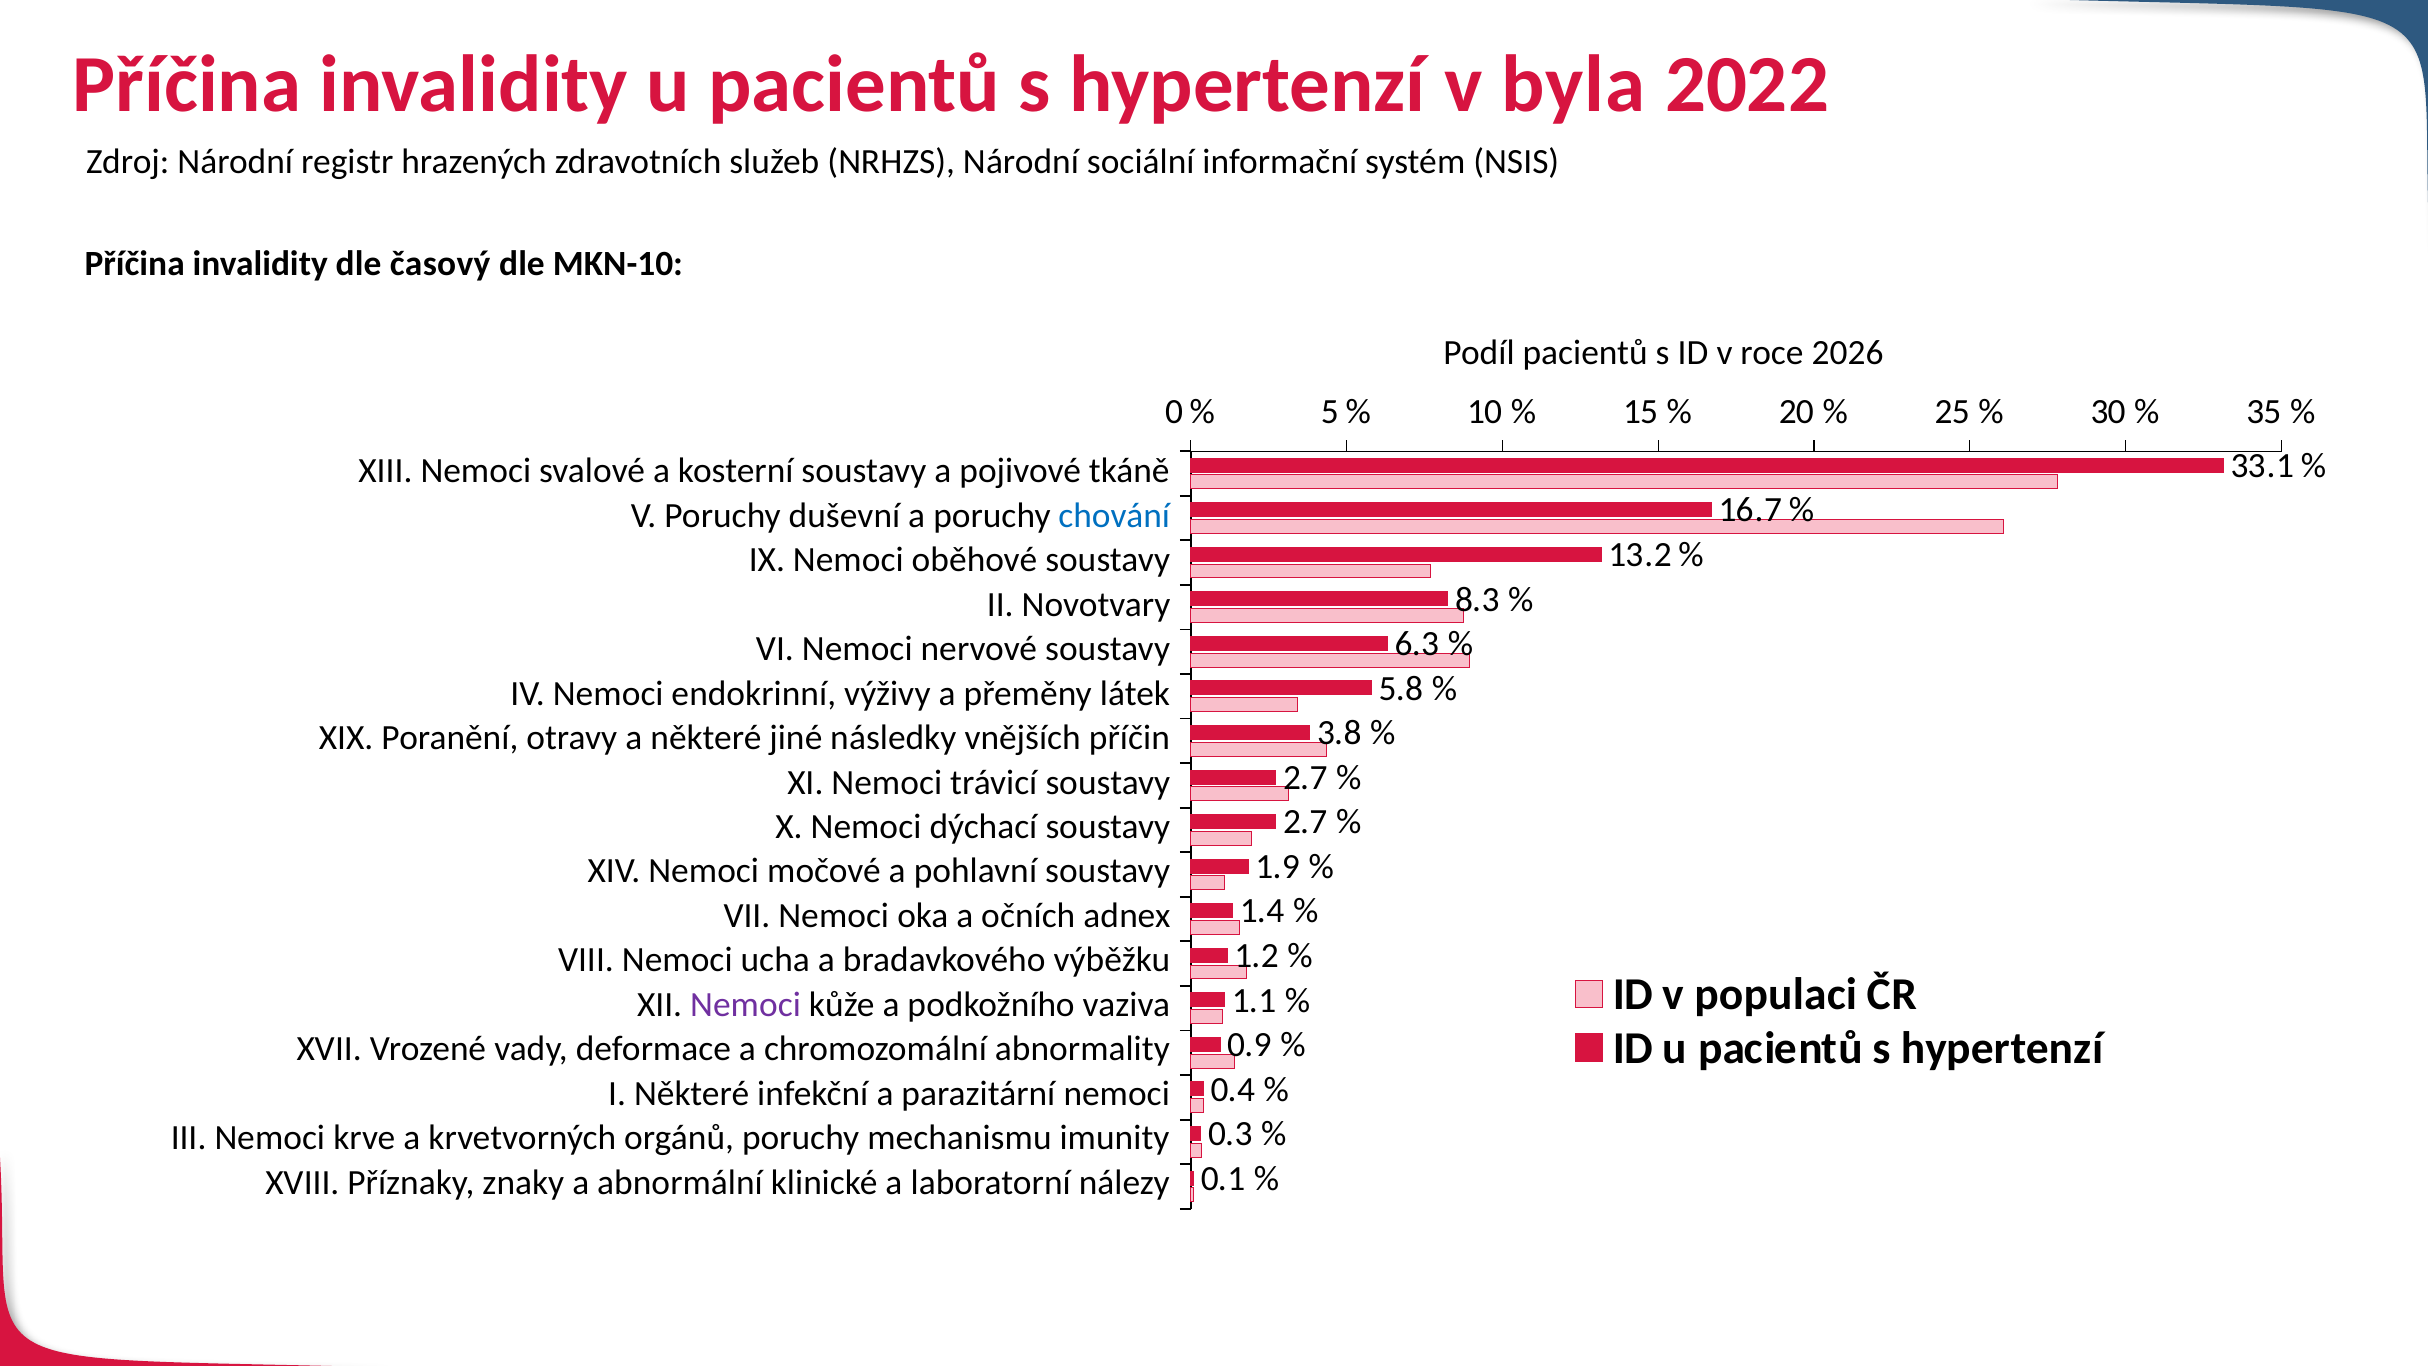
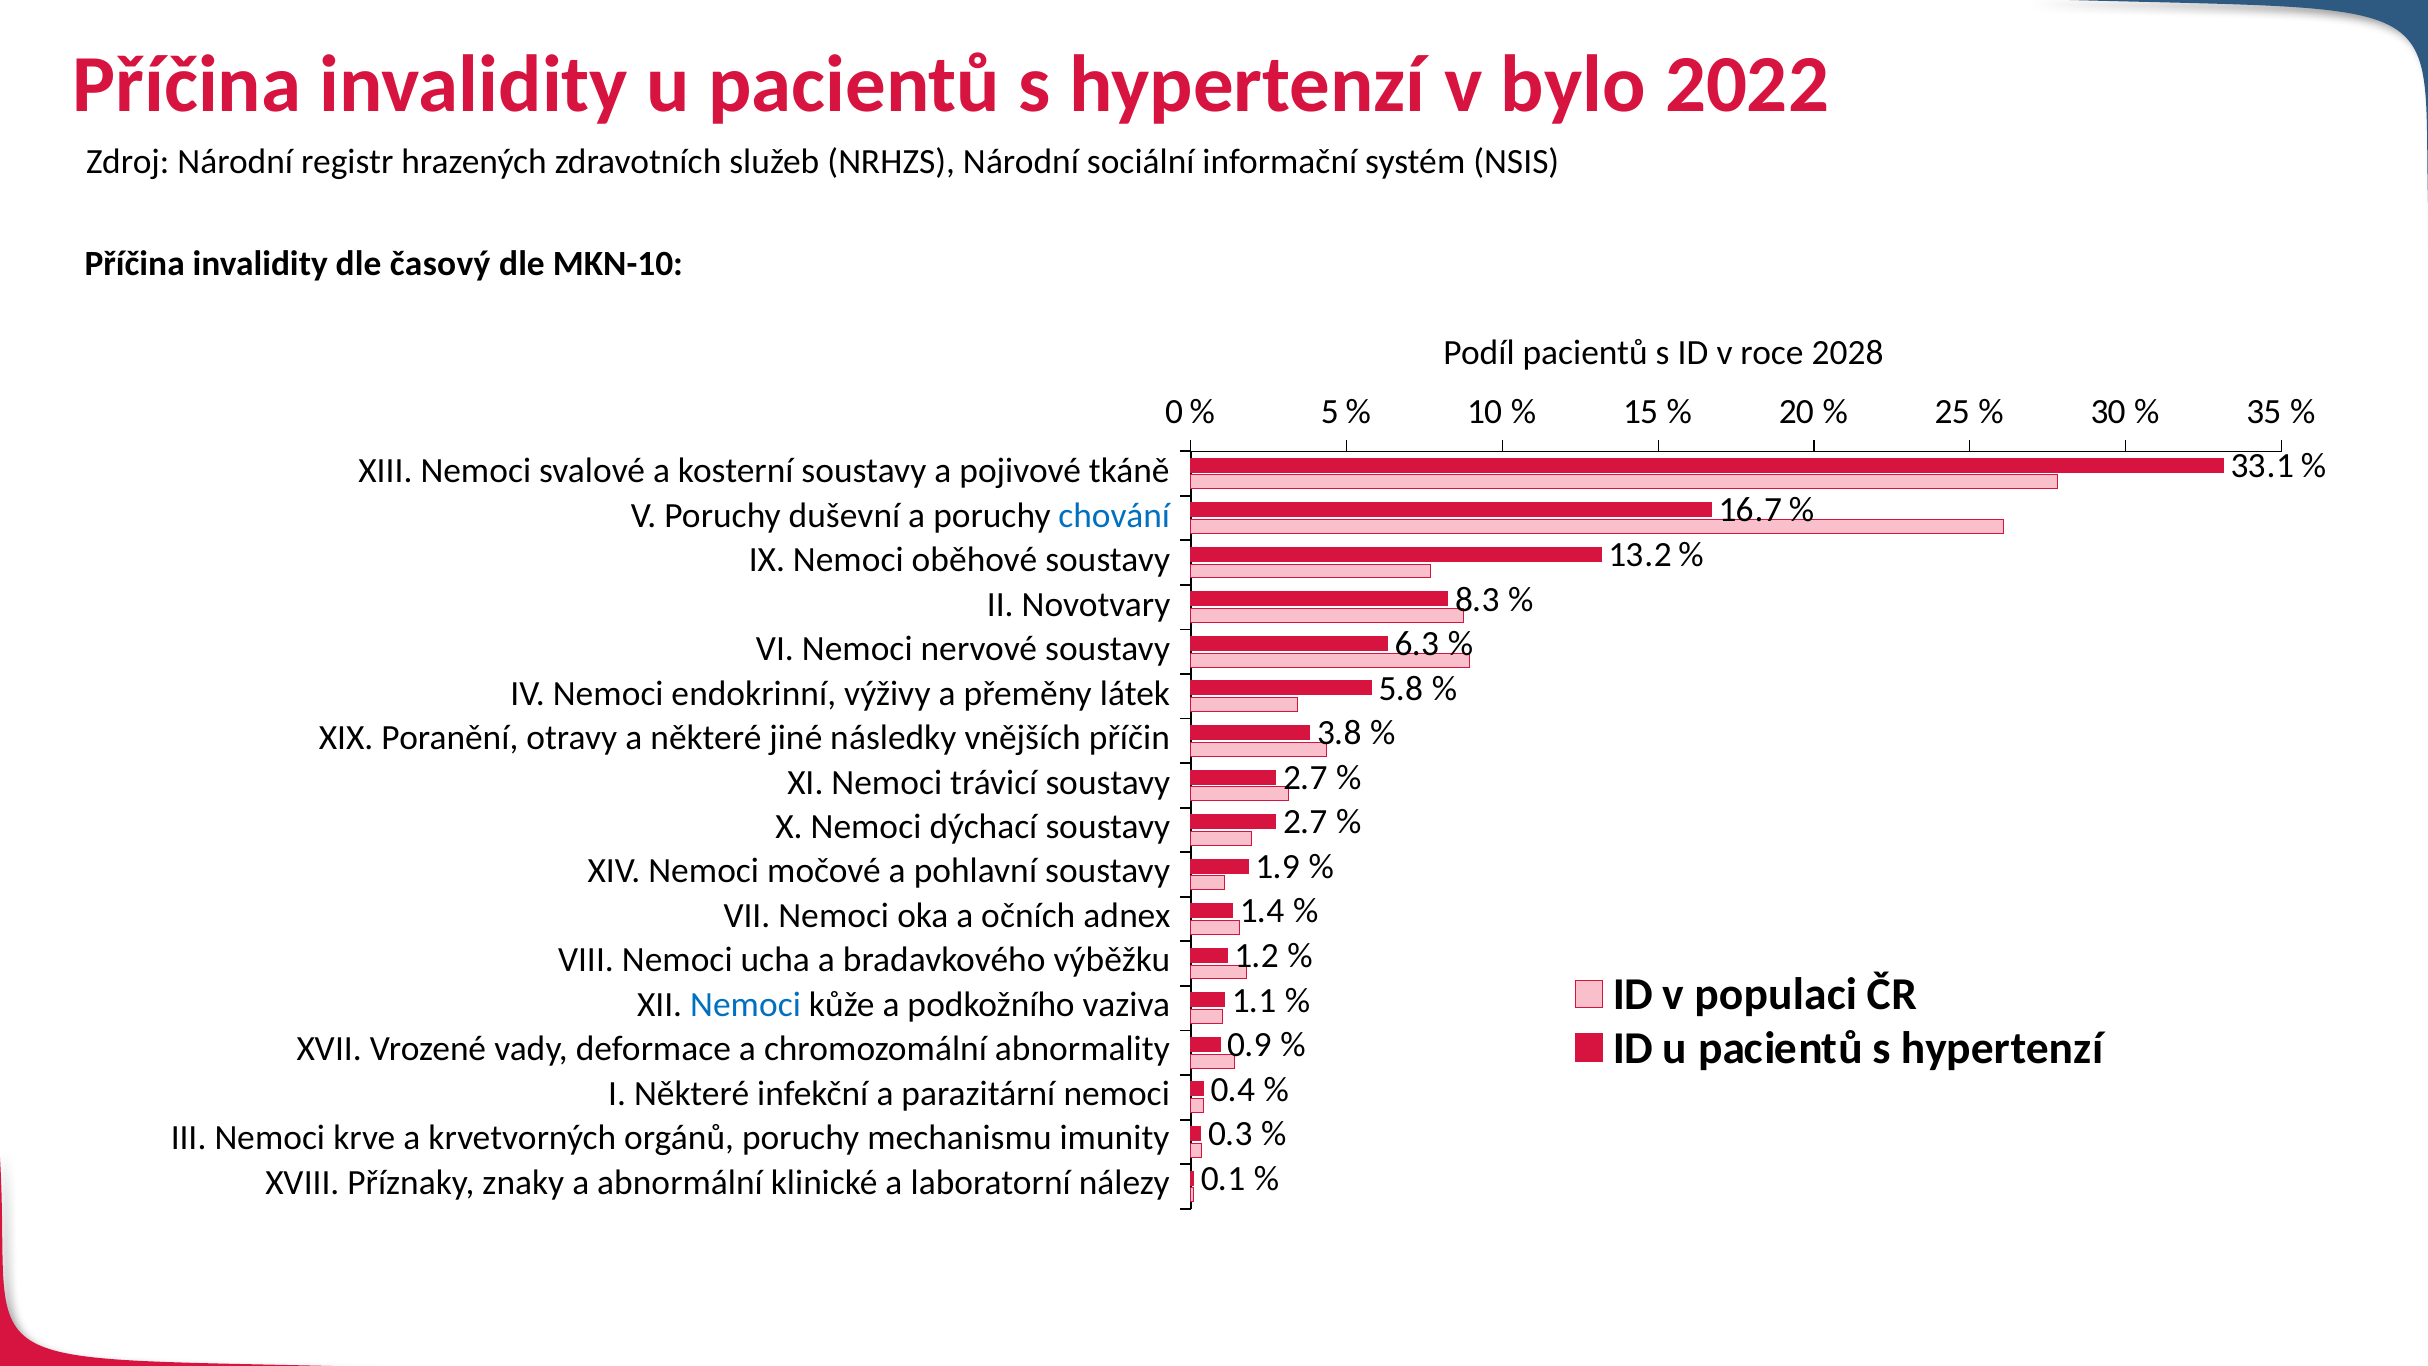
byla: byla -> bylo (1574, 84)
2026: 2026 -> 2028 (1848, 353)
Nemoci colour: purple -> blue (746, 1004)
